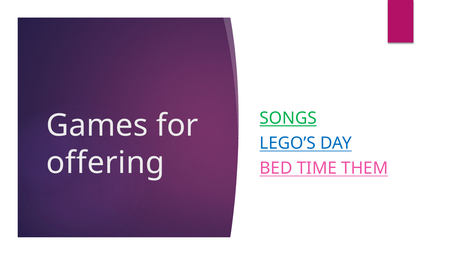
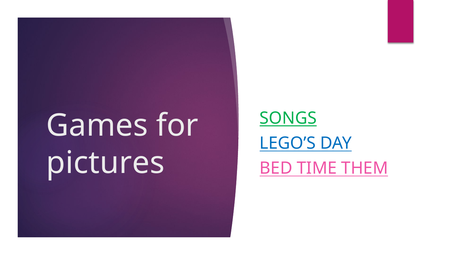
offering: offering -> pictures (105, 163)
